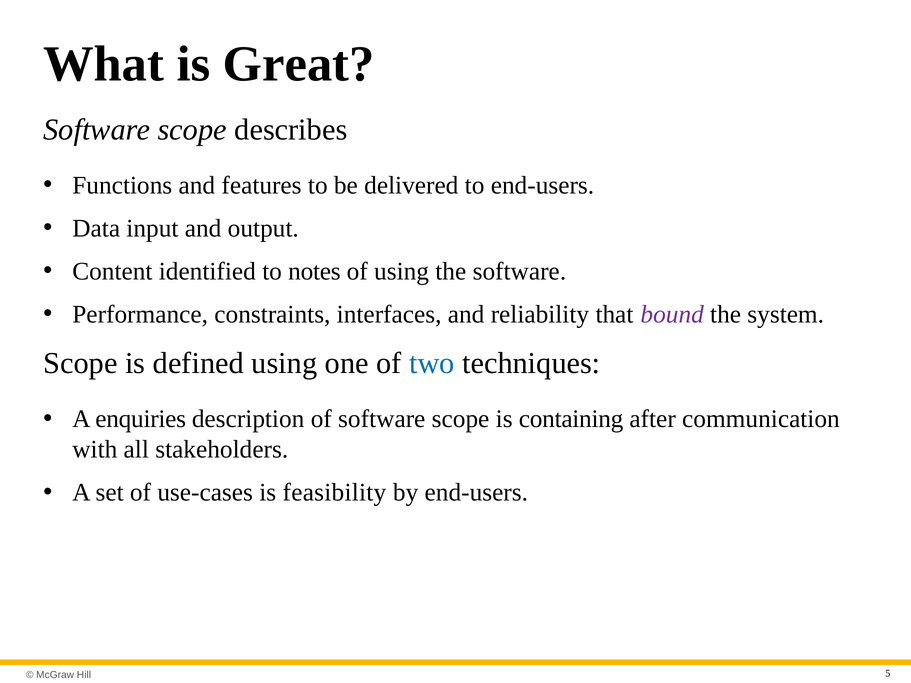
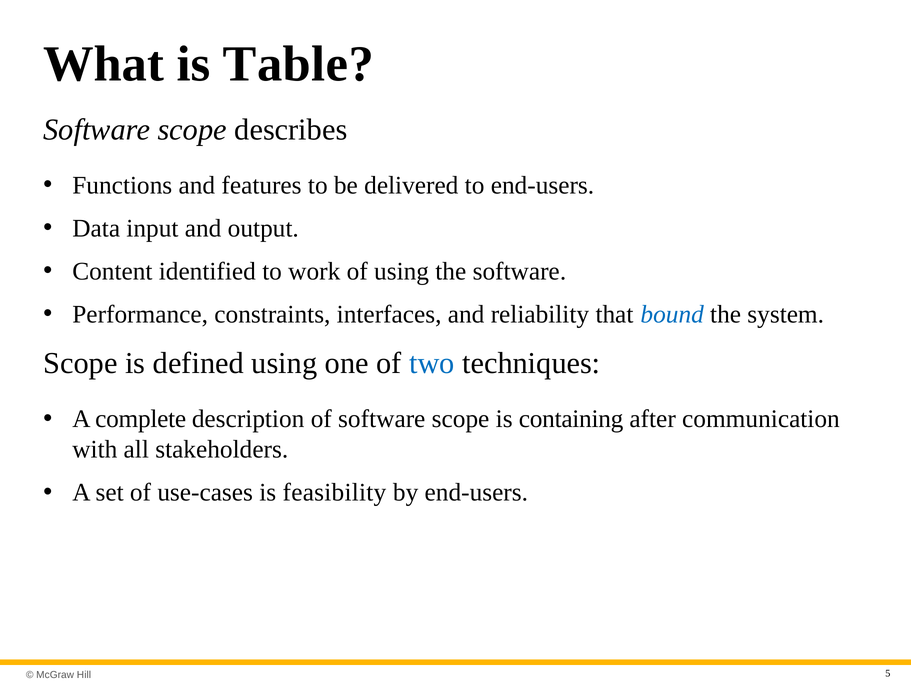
Great: Great -> Table (298, 64)
notes: notes -> work (314, 272)
bound colour: purple -> blue (672, 315)
enquiries: enquiries -> complete (141, 419)
